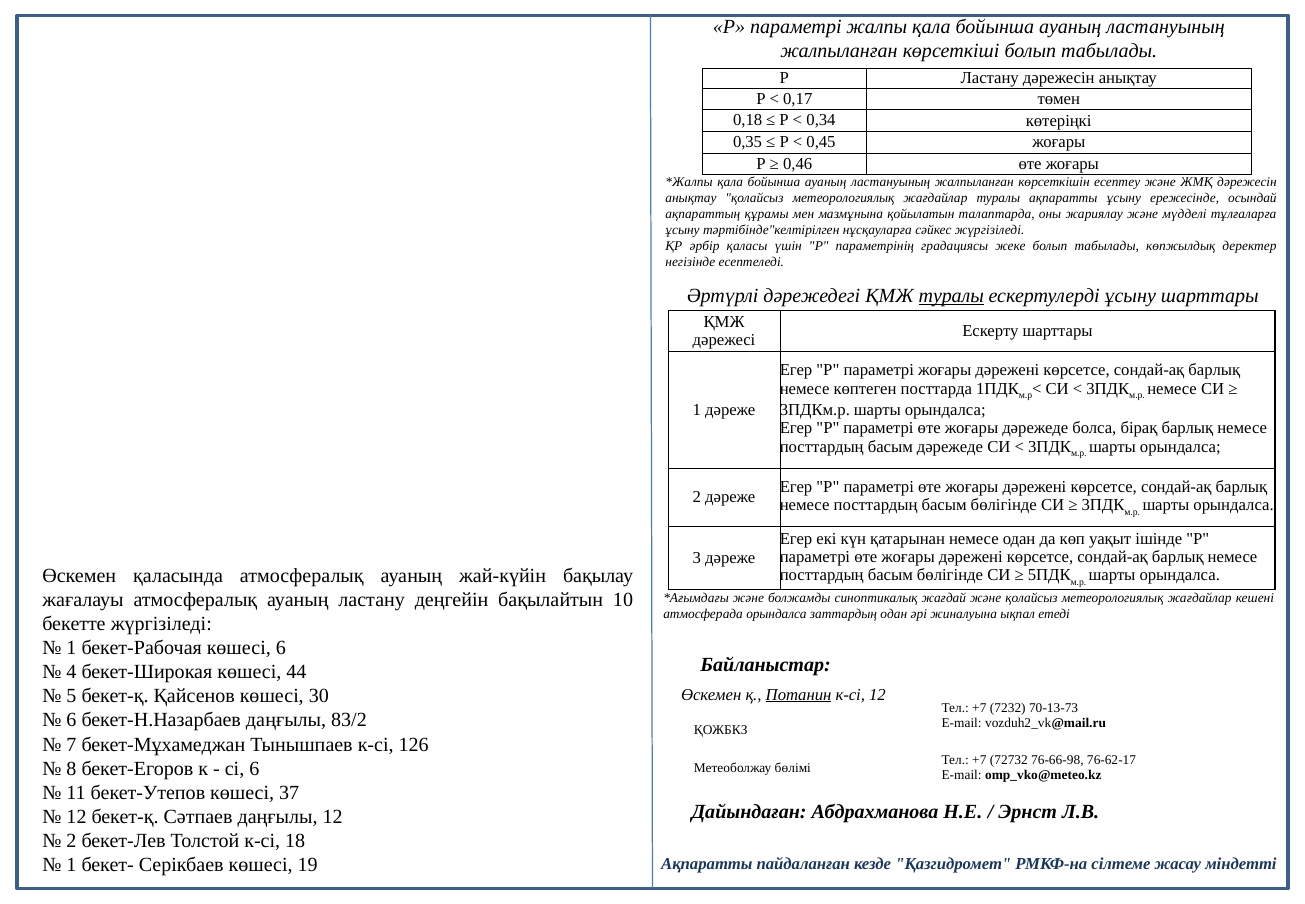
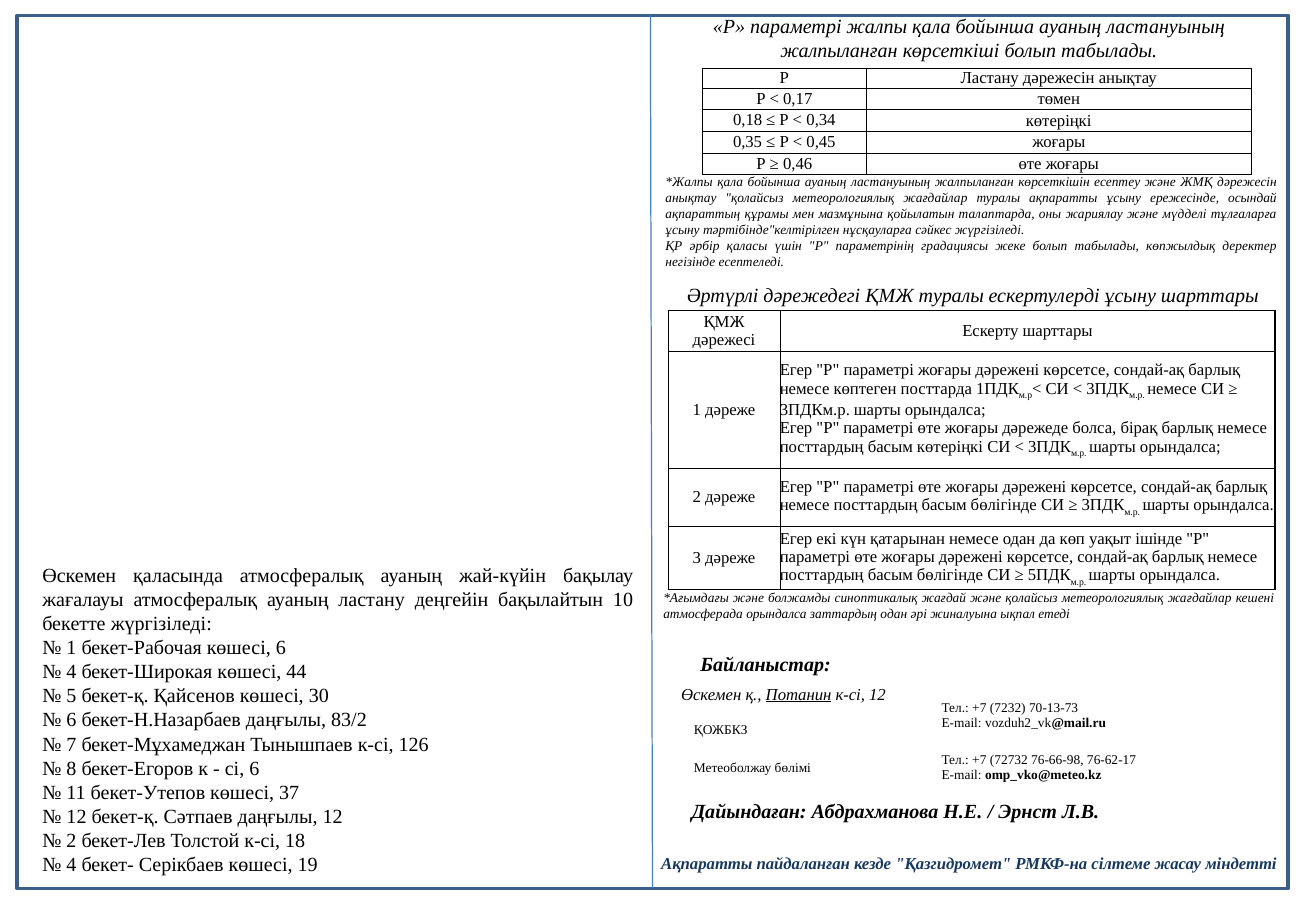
туралы underline: present -> none (951, 295)
басым дәрежеде: дәрежеде -> көтеріңкі (950, 446)
1: 1 -> 4 (72, 864)
